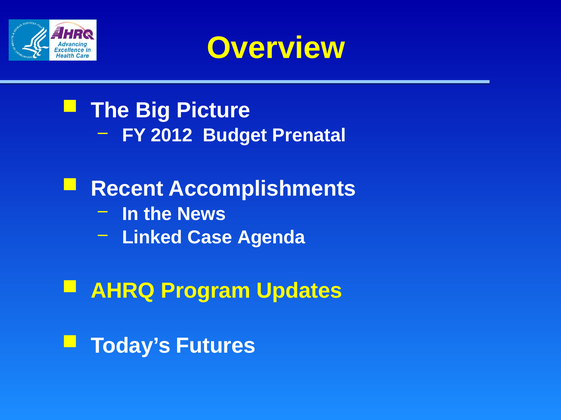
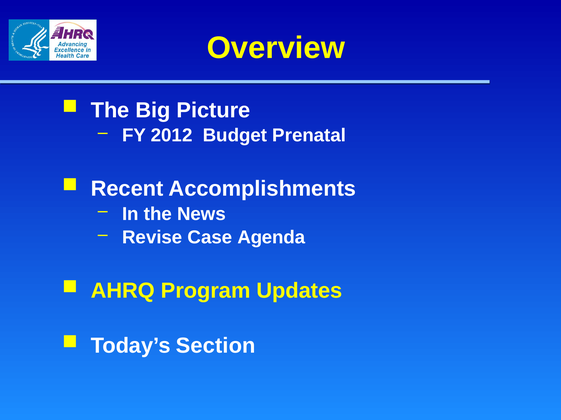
Linked: Linked -> Revise (152, 238)
Futures: Futures -> Section (216, 346)
